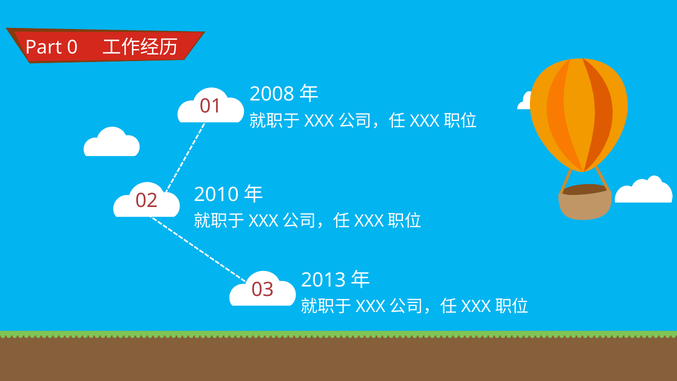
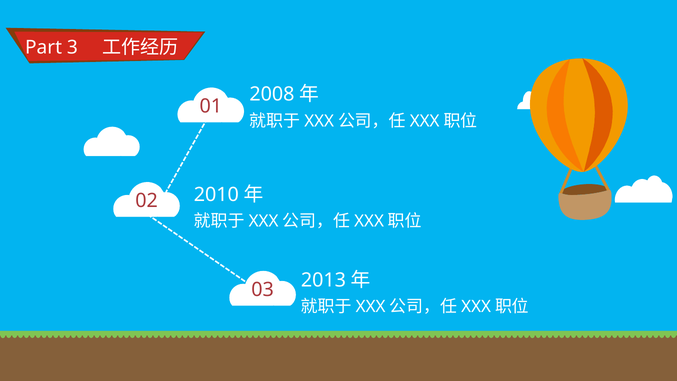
0: 0 -> 3 (72, 48)
